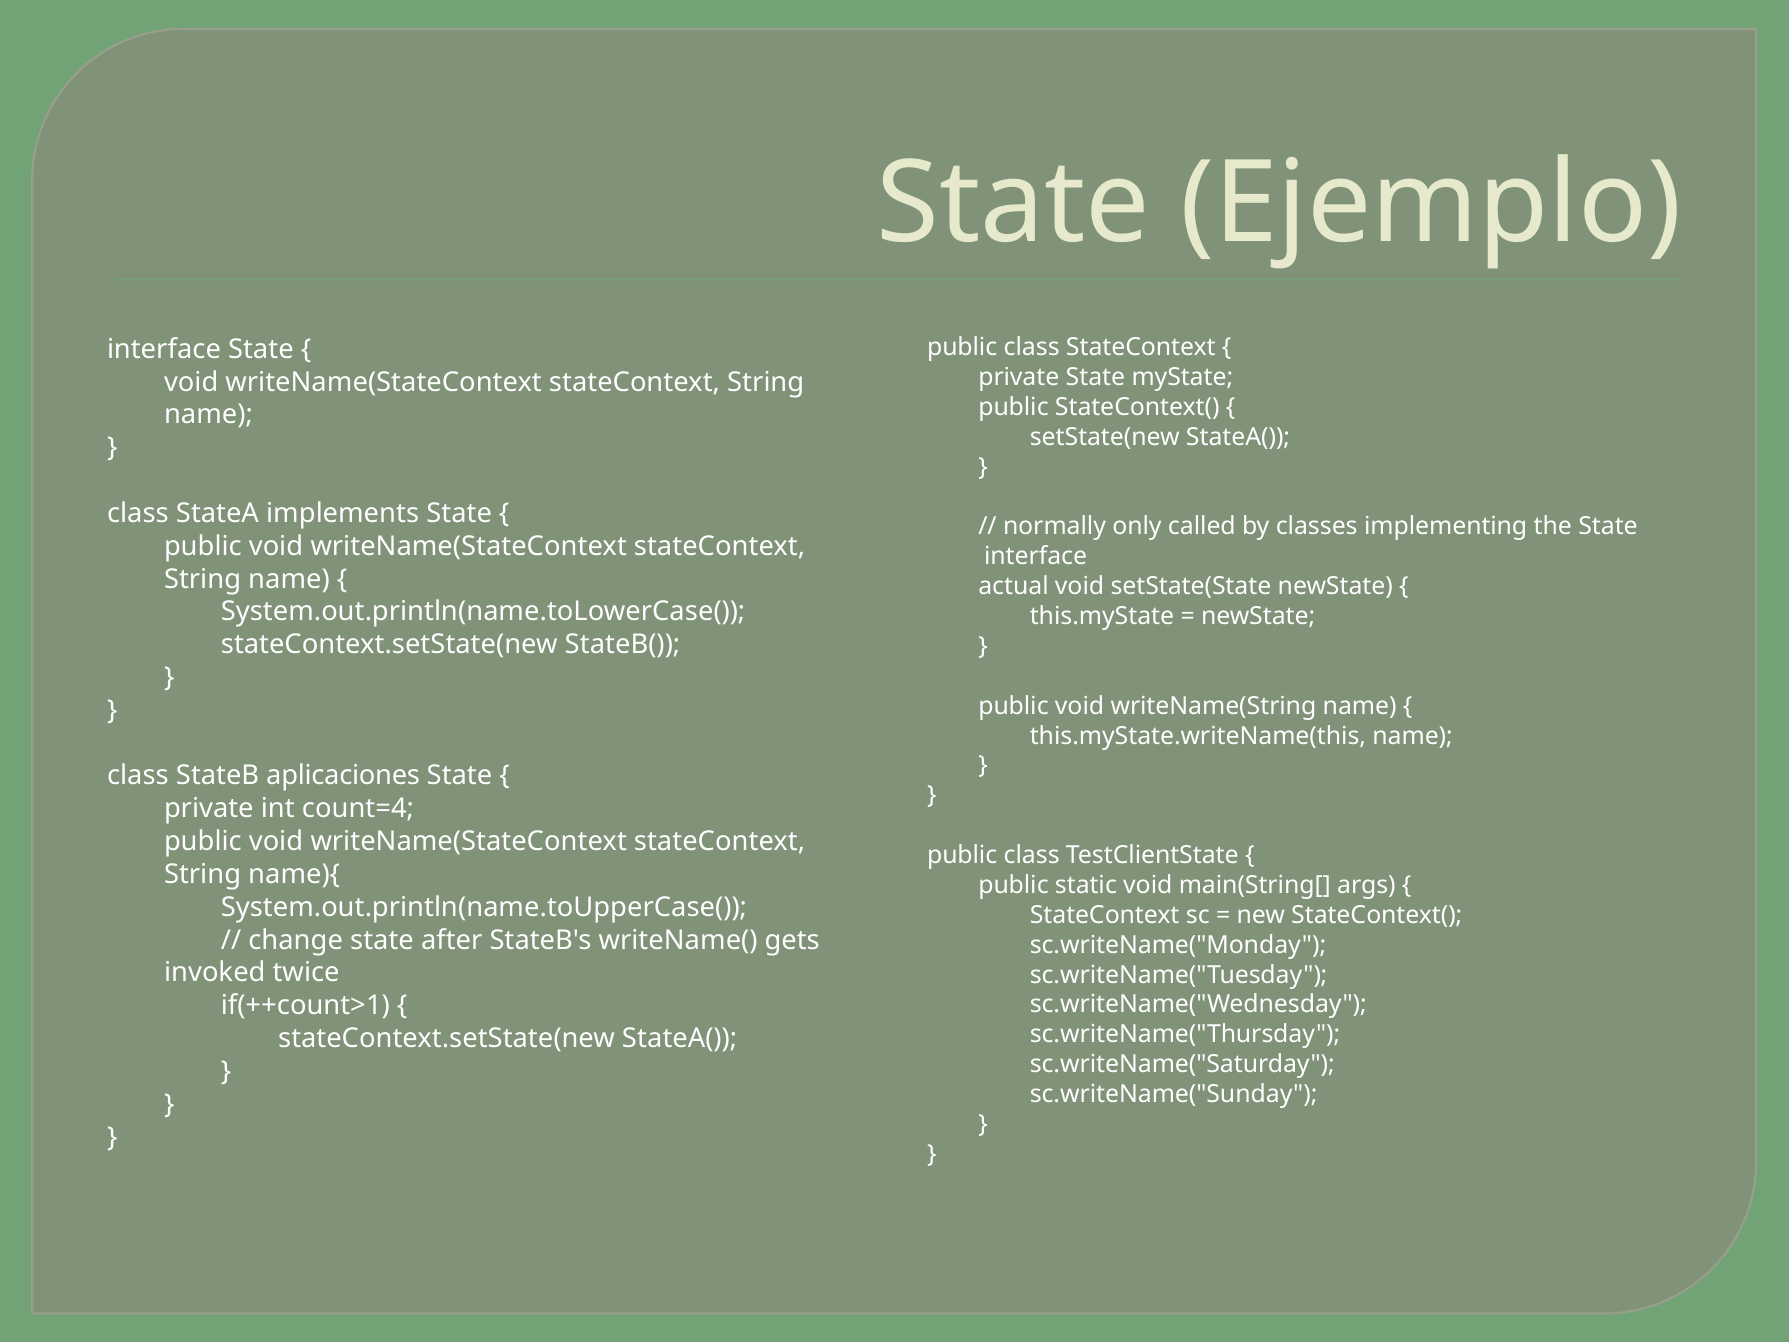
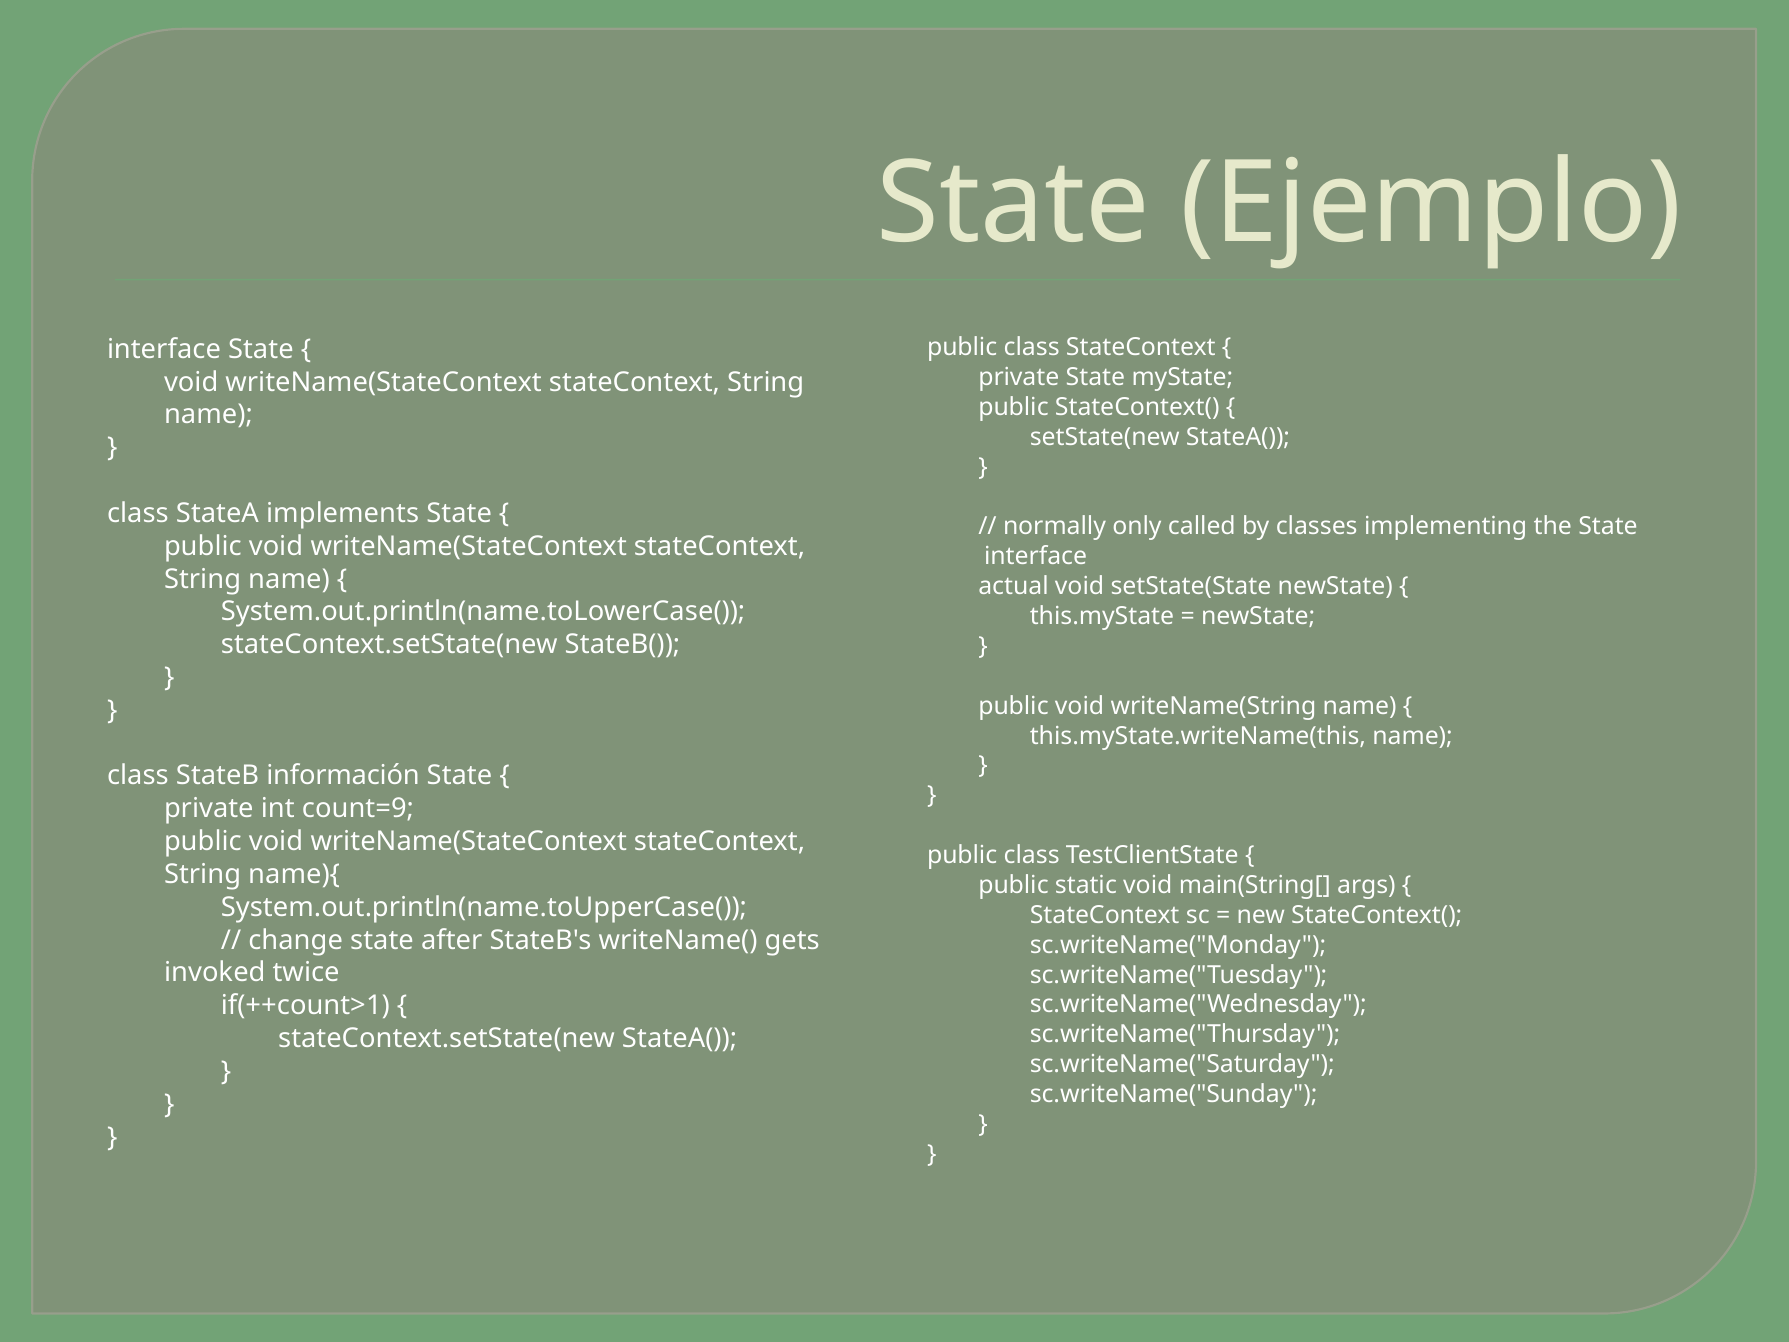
aplicaciones: aplicaciones -> información (343, 776)
count=4: count=4 -> count=9 (358, 809)
